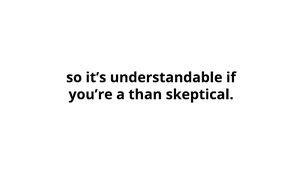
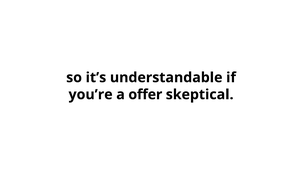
than: than -> offer (145, 94)
